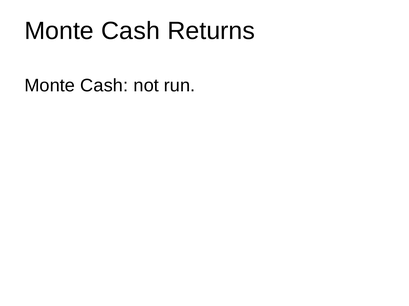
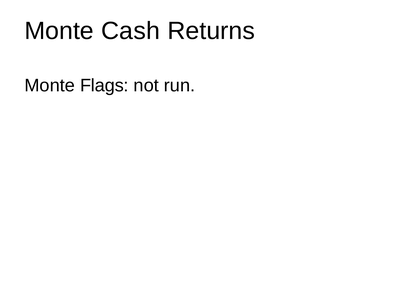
Cash: Cash -> Flags (104, 86)
